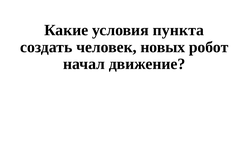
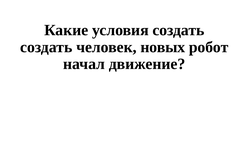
условия пункта: пункта -> создать (178, 30)
